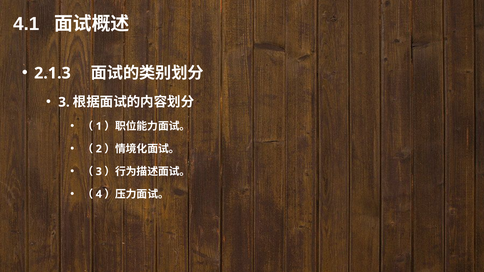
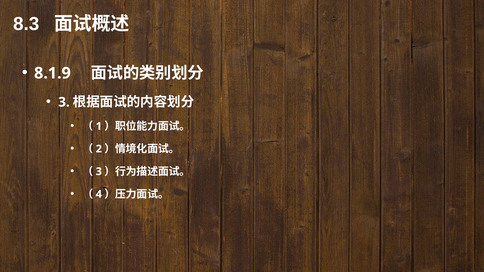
4.1: 4.1 -> 8.3 (26, 24)
2.1.3: 2.1.3 -> 8.1.9 (52, 73)
